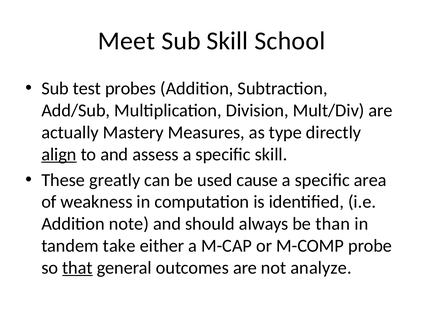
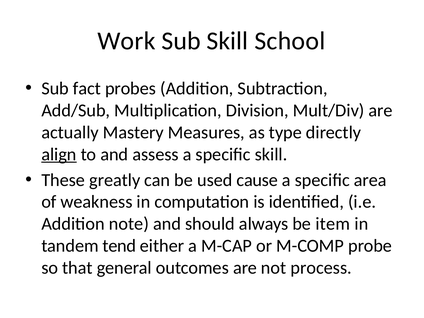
Meet: Meet -> Work (126, 41)
test: test -> fact (87, 89)
than: than -> item (333, 224)
take: take -> tend (119, 246)
that underline: present -> none (77, 268)
analyze: analyze -> process (321, 268)
